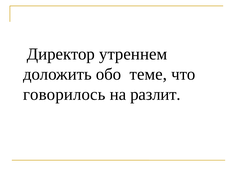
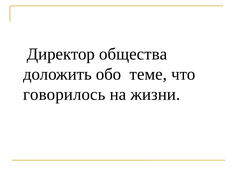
утреннем: утреннем -> общества (133, 54)
разлит: разлит -> жизни (155, 94)
